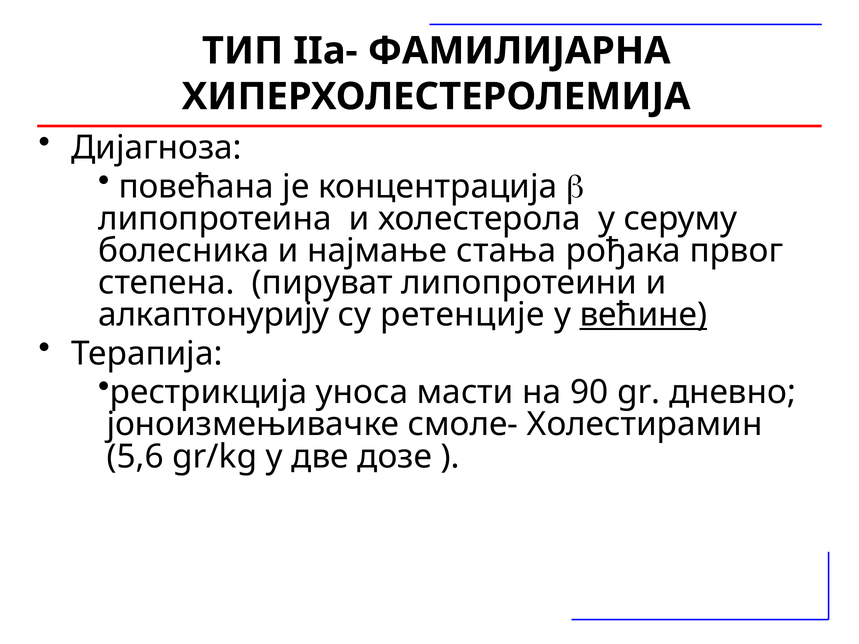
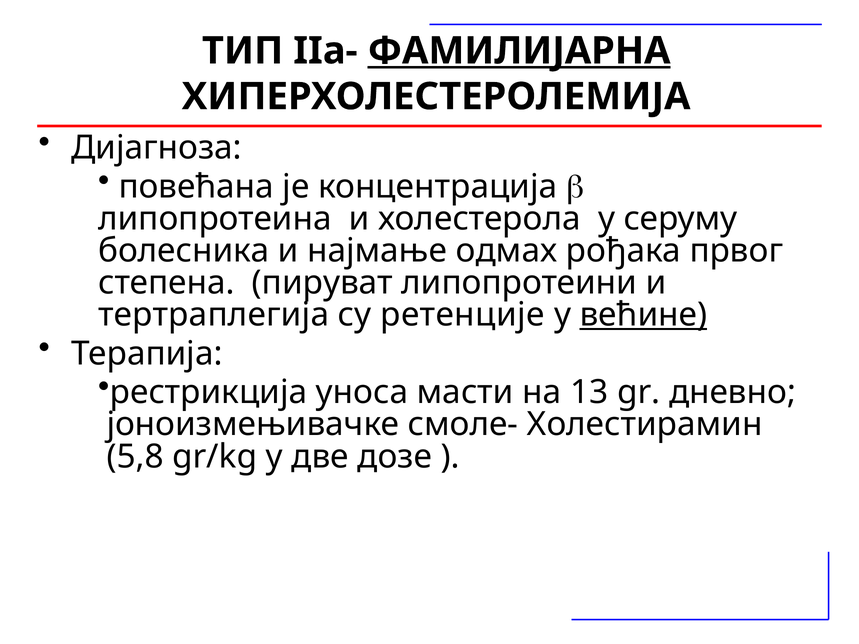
ФАМИЛИЈАРНА underline: none -> present (519, 51)
стања: стања -> одмах (506, 251)
алкаптонурију: алкаптонурију -> тертраплегија (214, 315)
90: 90 -> 13 (589, 393)
5,6: 5,6 -> 5,8 (135, 457)
